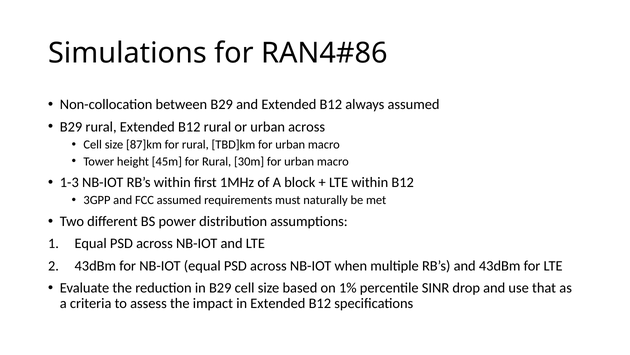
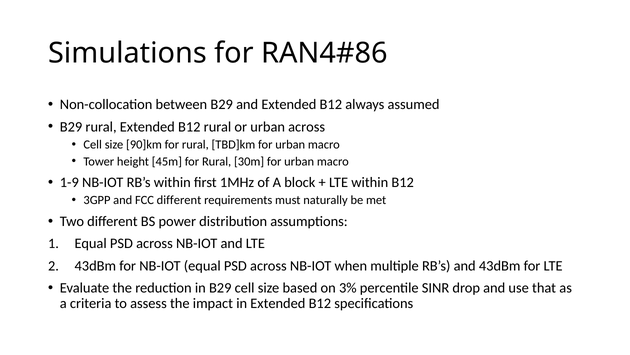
87]km: 87]km -> 90]km (144, 144)
1-3: 1-3 -> 1-9 (69, 182)
FCC assumed: assumed -> different (179, 200)
1%: 1% -> 3% (348, 288)
